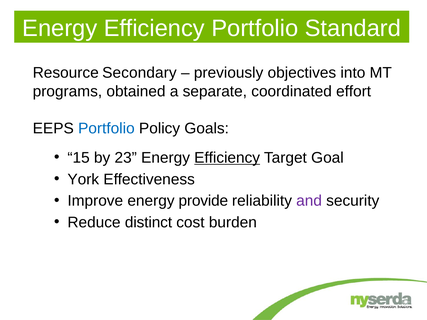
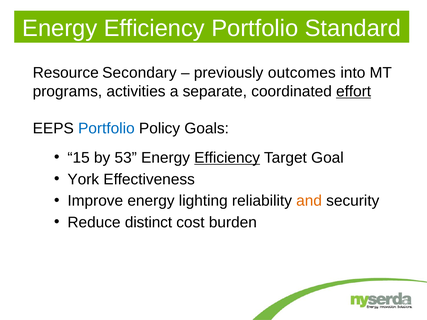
objectives: objectives -> outcomes (302, 73)
obtained: obtained -> activities (136, 91)
effort underline: none -> present (354, 91)
23: 23 -> 53 (126, 158)
provide: provide -> lighting (203, 201)
and colour: purple -> orange (309, 201)
